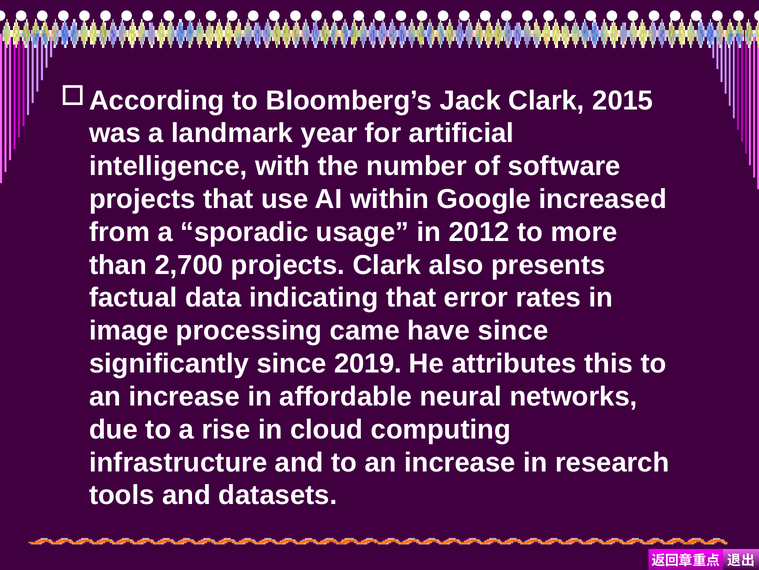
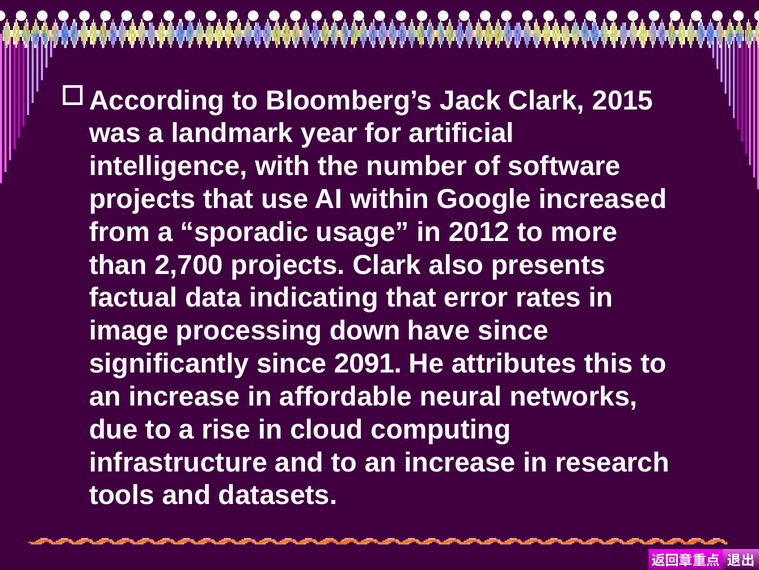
came: came -> down (365, 330)
2019: 2019 -> 2091 (368, 363)
